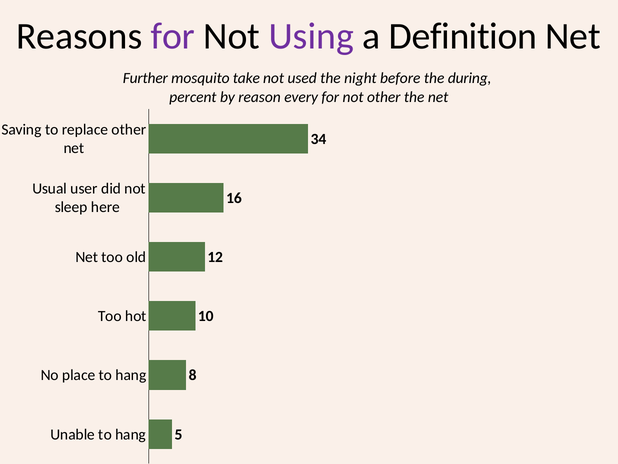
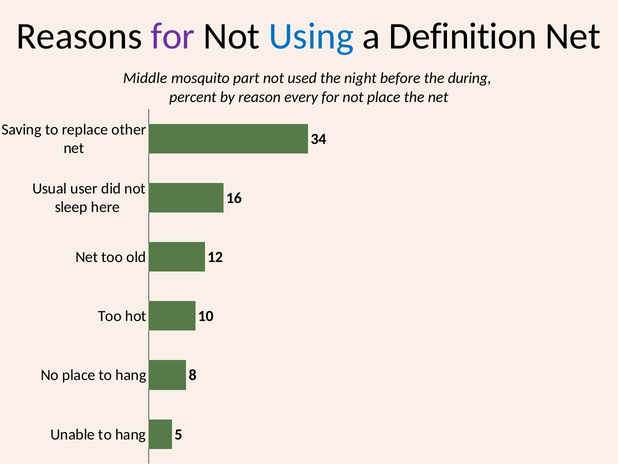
Using colour: purple -> blue (311, 36)
Further: Further -> Middle (145, 78)
take: take -> part (246, 78)
not other: other -> place (384, 97)
